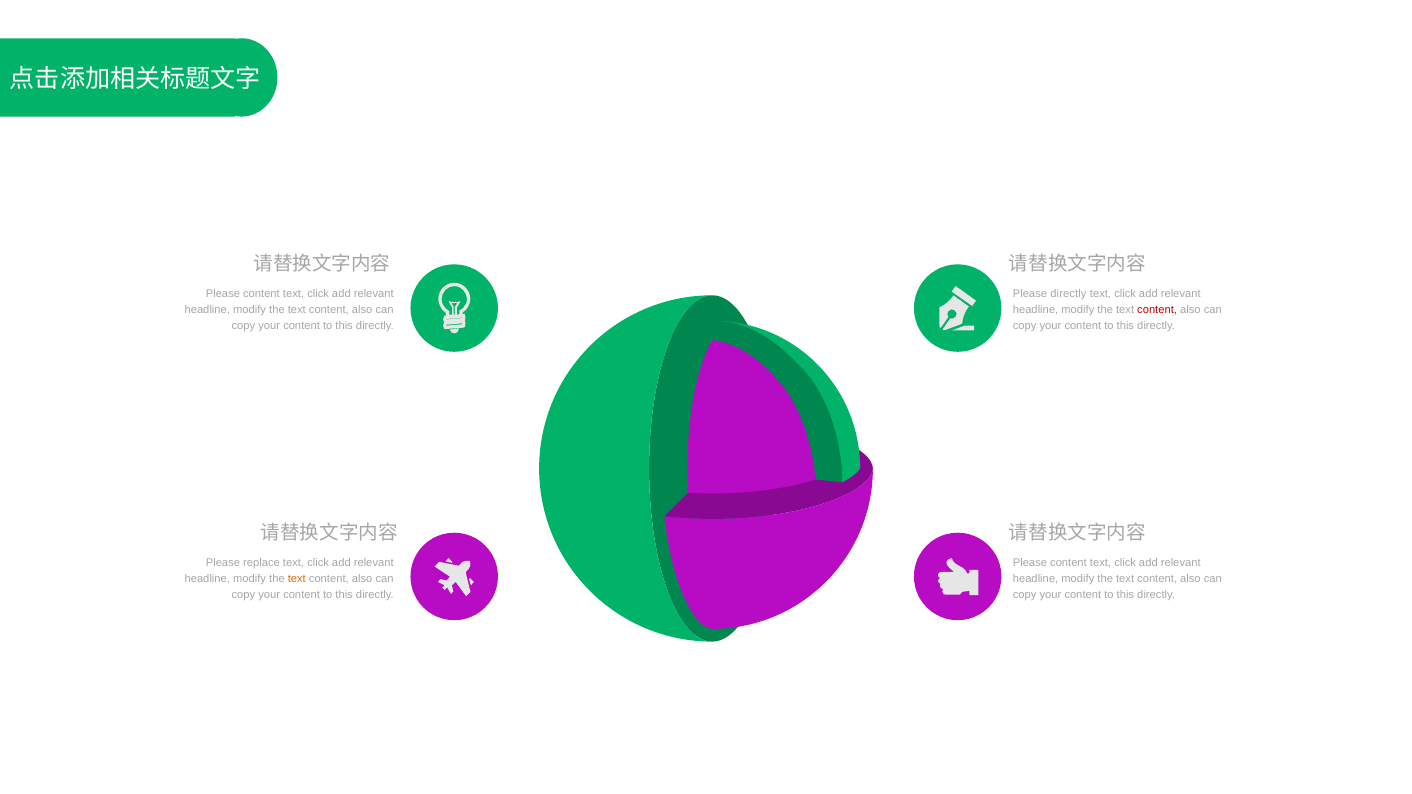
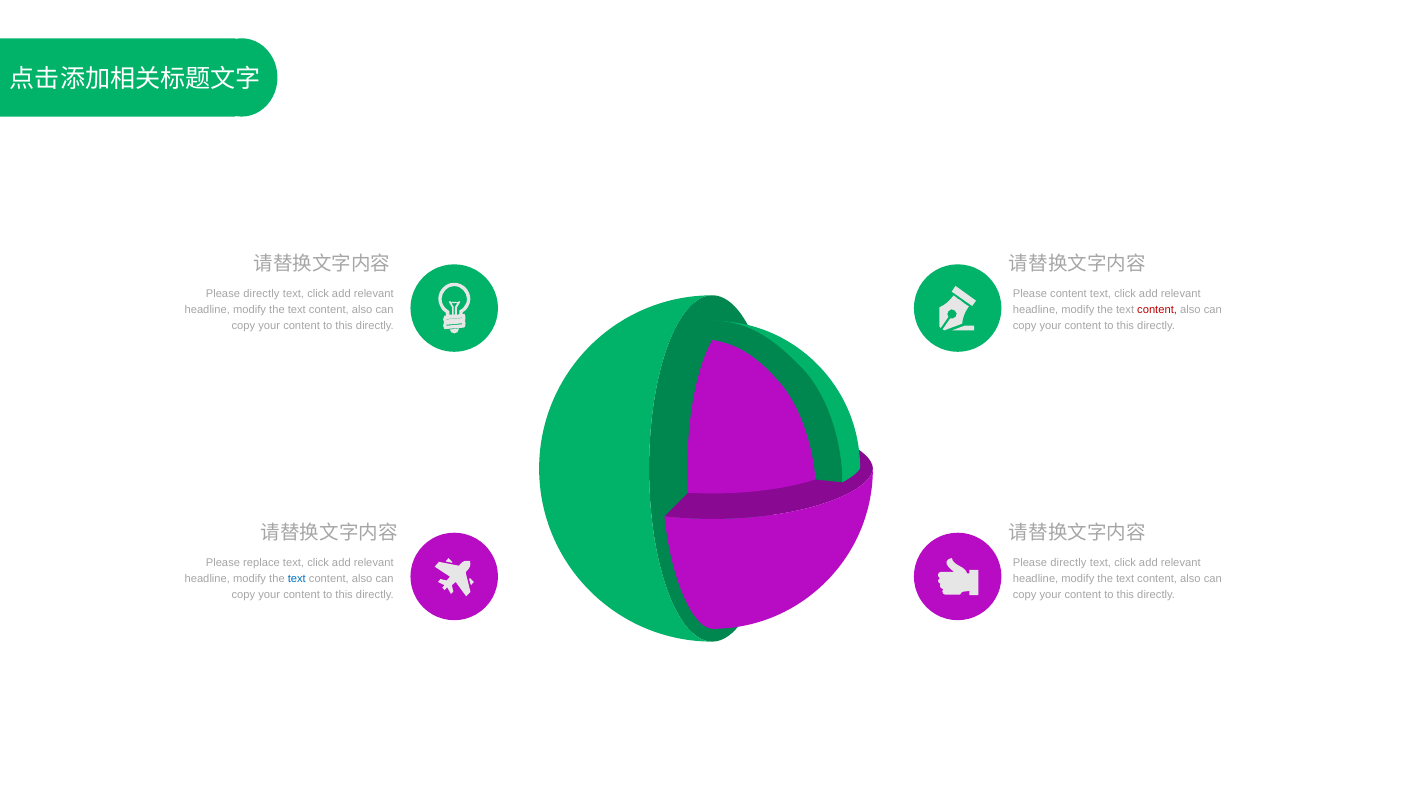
content: content -> directly (261, 294)
Please directly: directly -> content (1068, 294)
content: content -> directly (1068, 562)
text colour: orange -> blue (297, 578)
